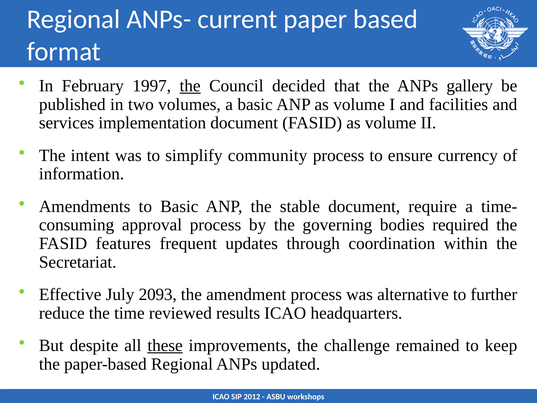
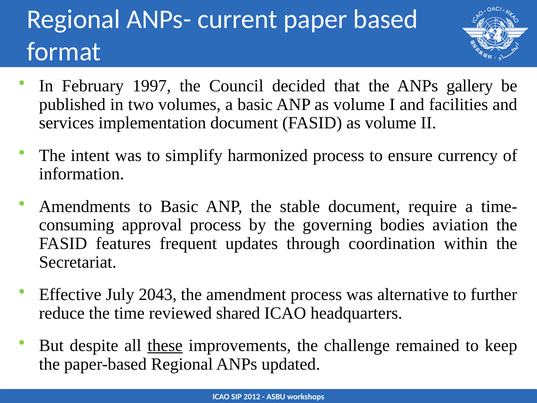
the underline: present -> none (190, 86)
community: community -> harmonized (268, 155)
required: required -> aviation (460, 225)
2093: 2093 -> 2043 (158, 294)
results: results -> shared (238, 313)
